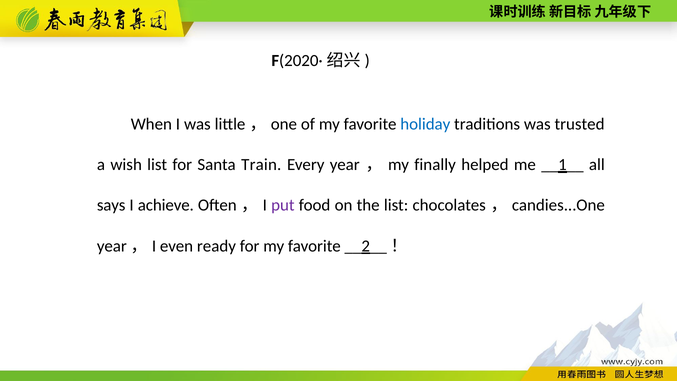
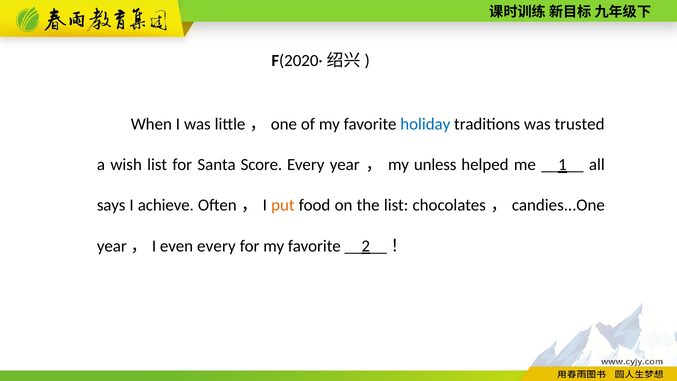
Train: Train -> Score (261, 165)
finally: finally -> unless (435, 165)
put colour: purple -> orange (283, 205)
even ready: ready -> every (216, 246)
